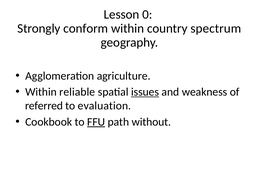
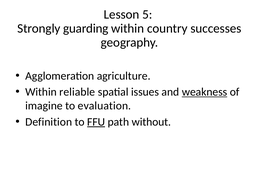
0: 0 -> 5 (147, 14)
conform: conform -> guarding (86, 28)
spectrum: spectrum -> successes (216, 28)
issues underline: present -> none (145, 92)
weakness underline: none -> present (205, 92)
referred: referred -> imagine (44, 106)
Cookbook: Cookbook -> Definition (49, 122)
